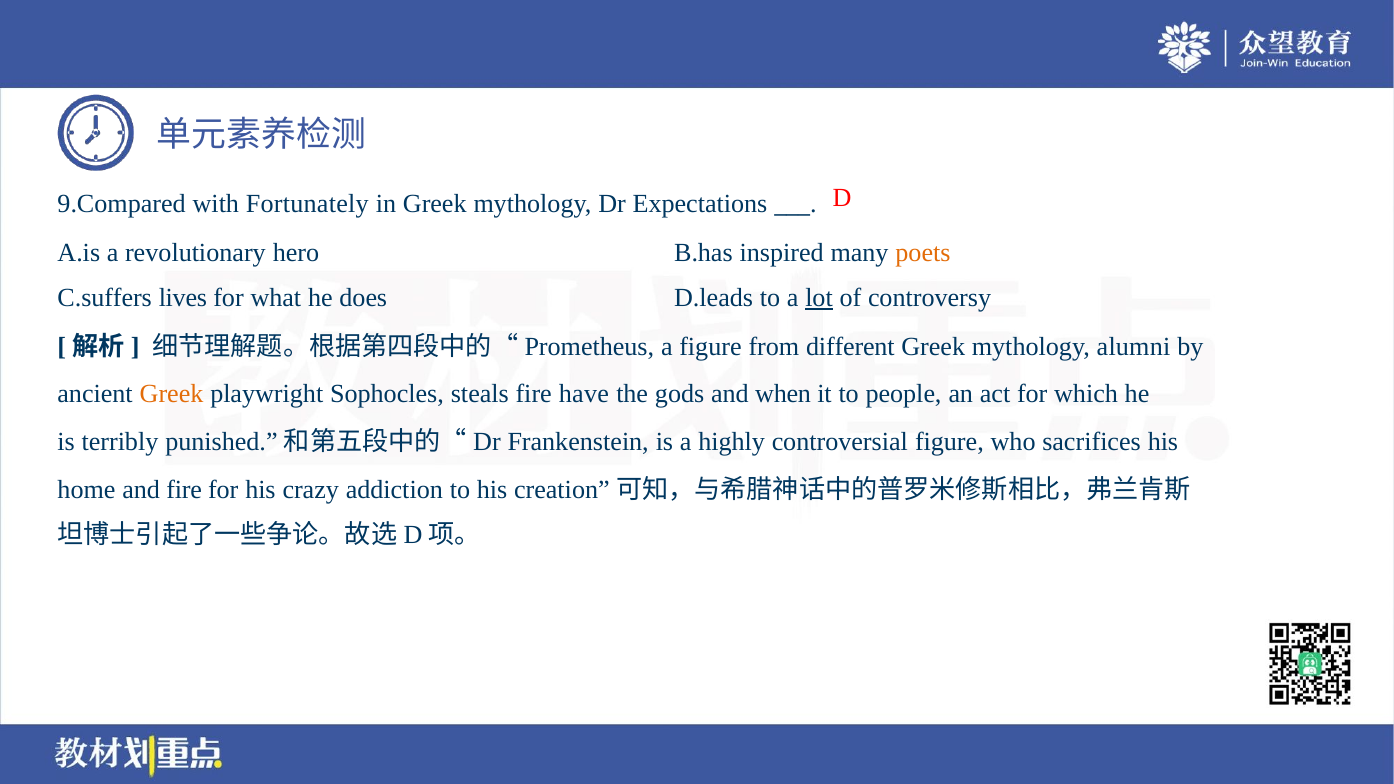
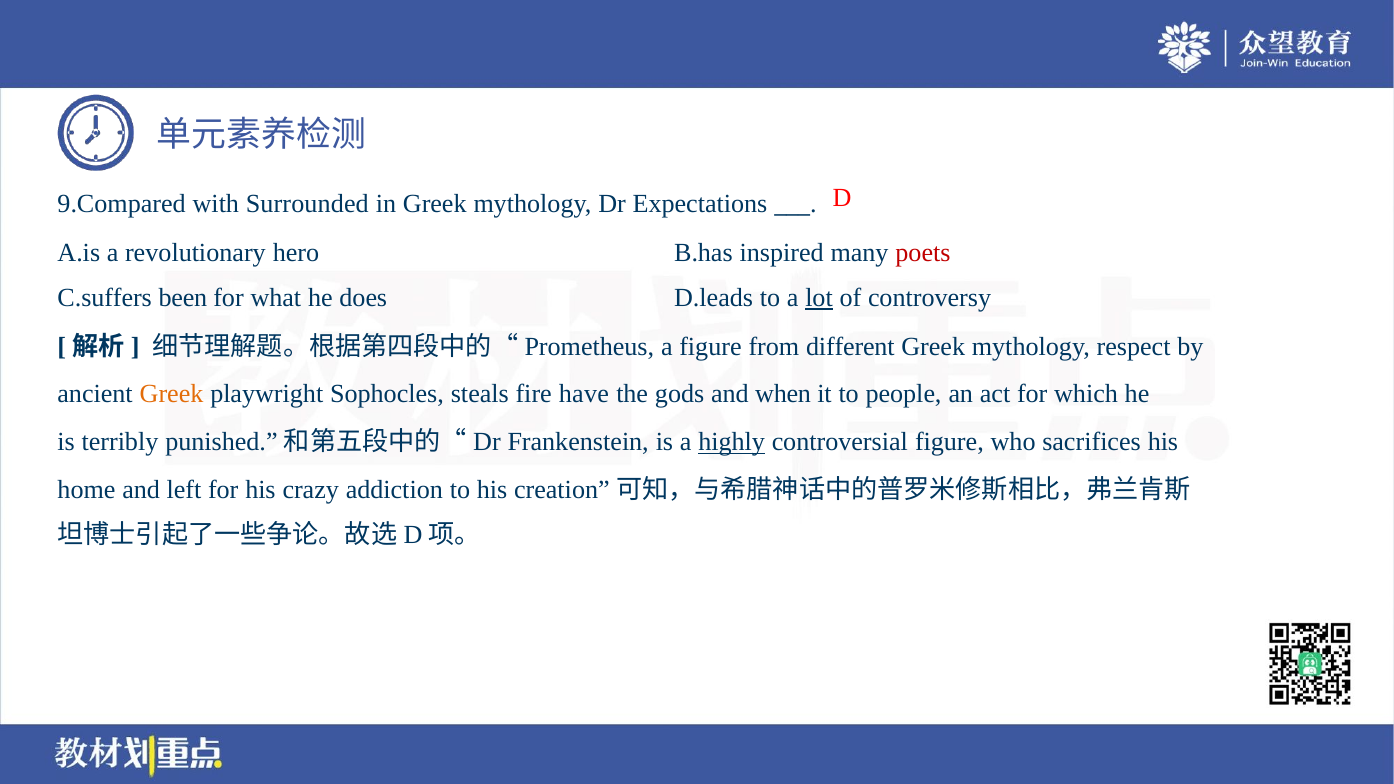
Fortunately: Fortunately -> Surrounded (307, 204)
poets colour: orange -> red (923, 253)
lives: lives -> been (183, 298)
alumni: alumni -> respect (1134, 347)
highly underline: none -> present (732, 442)
and fire: fire -> left (184, 490)
